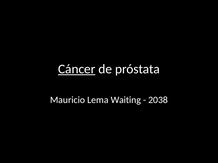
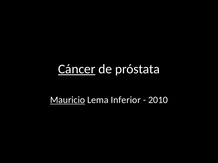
Mauricio underline: none -> present (68, 100)
Waiting: Waiting -> Inferior (126, 100)
2038: 2038 -> 2010 (158, 100)
